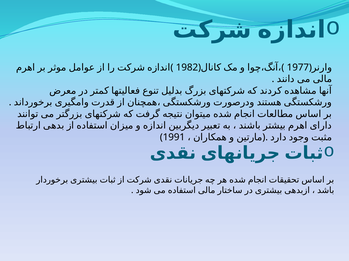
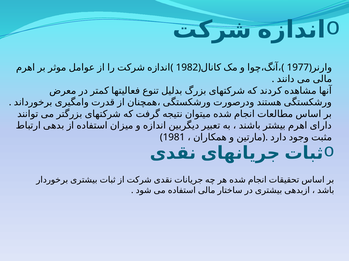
1991: 1991 -> 1981 (174, 138)
